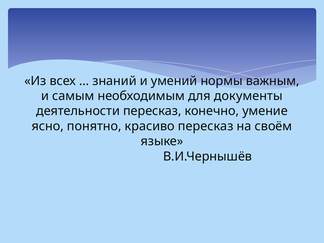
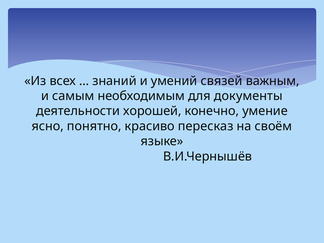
нормы: нормы -> связей (222, 81)
деятельности пересказ: пересказ -> хорошей (152, 111)
